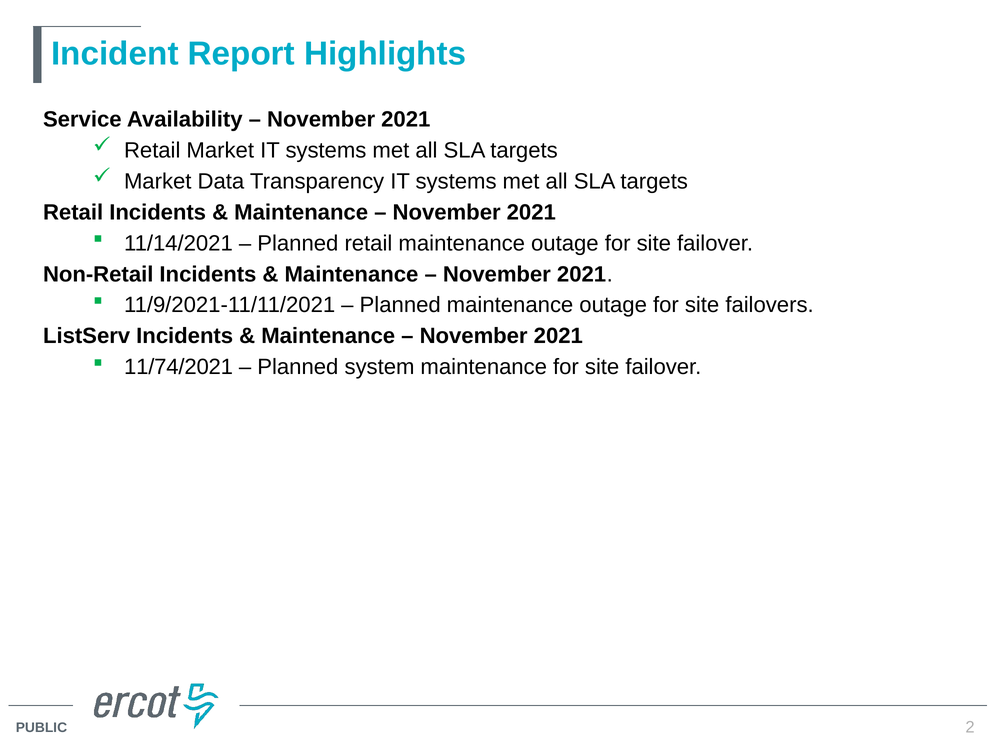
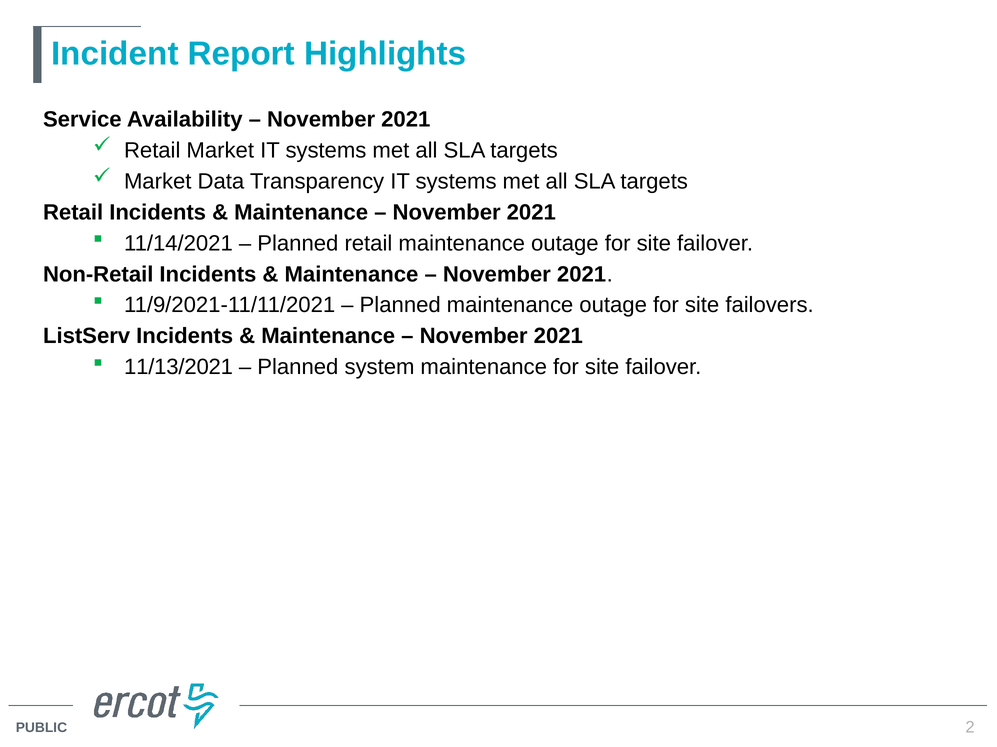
11/74/2021: 11/74/2021 -> 11/13/2021 (179, 368)
